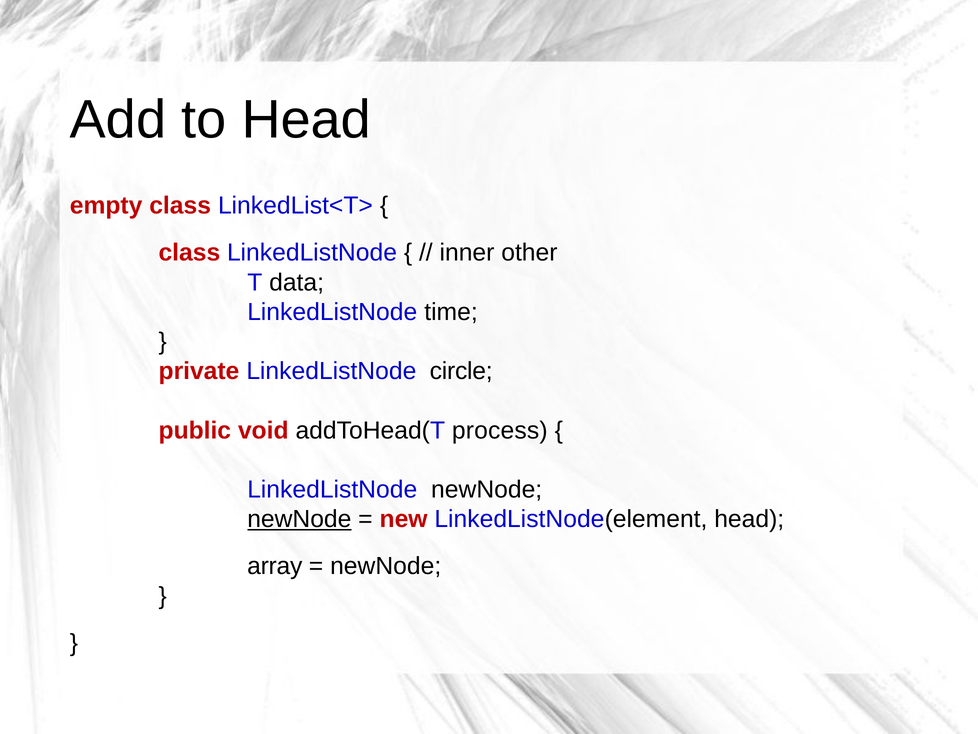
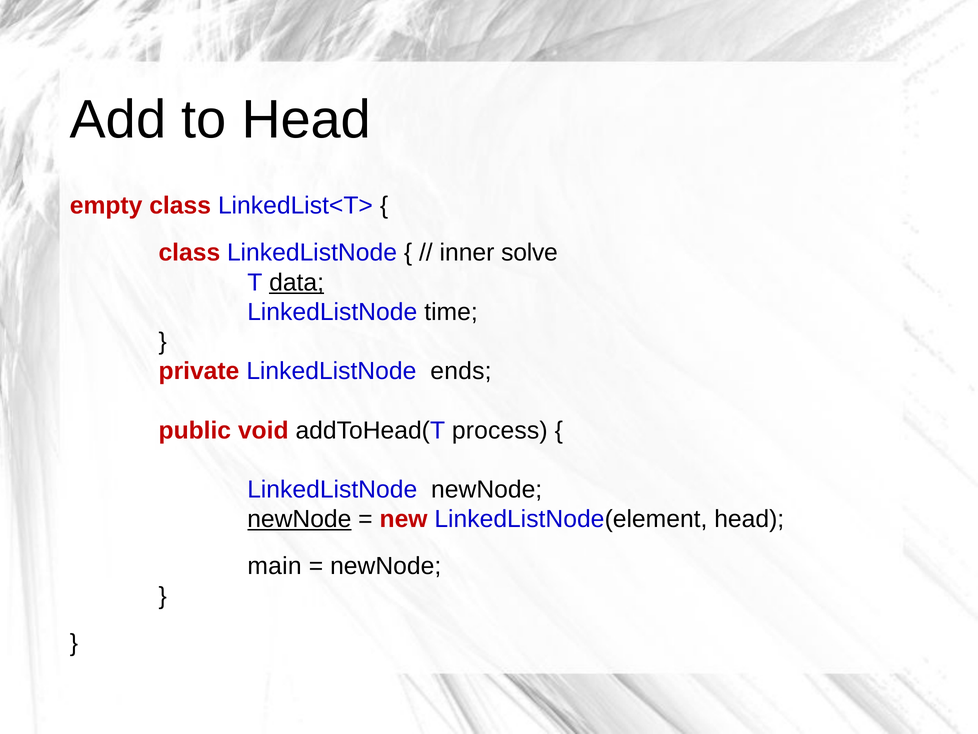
other: other -> solve (530, 253)
data underline: none -> present (297, 282)
circle: circle -> ends (461, 371)
array: array -> main (275, 566)
